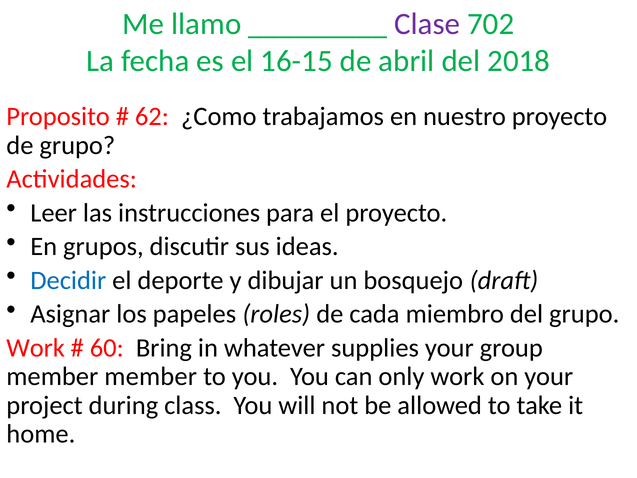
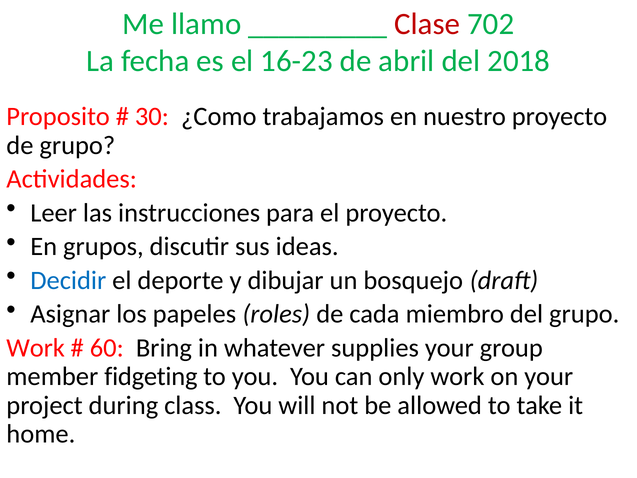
Clase colour: purple -> red (427, 24)
16-15: 16-15 -> 16-23 (297, 61)
62: 62 -> 30 (152, 117)
member member: member -> fidgeting (151, 376)
